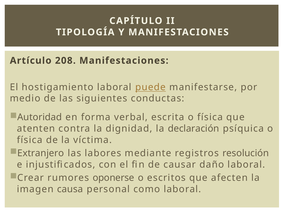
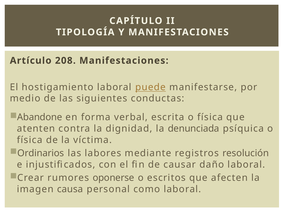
Autoridad: Autoridad -> Abandone (40, 117)
declaración: declaración -> denunciada (194, 129)
Extranjero: Extranjero -> Ordinarios (41, 153)
